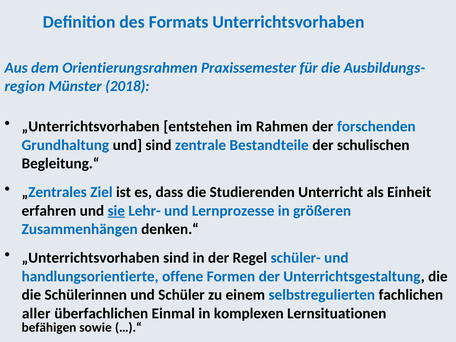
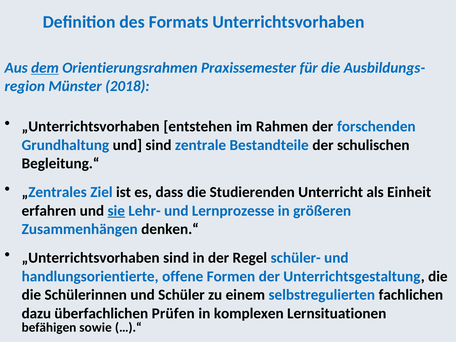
dem underline: none -> present (45, 68)
aller: aller -> dazu (36, 313)
Einmal: Einmal -> Prüfen (173, 313)
